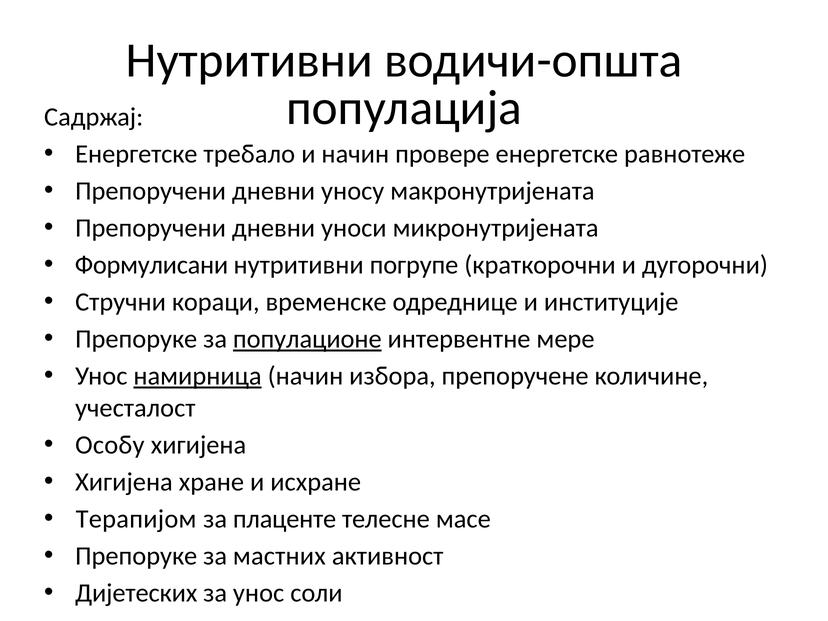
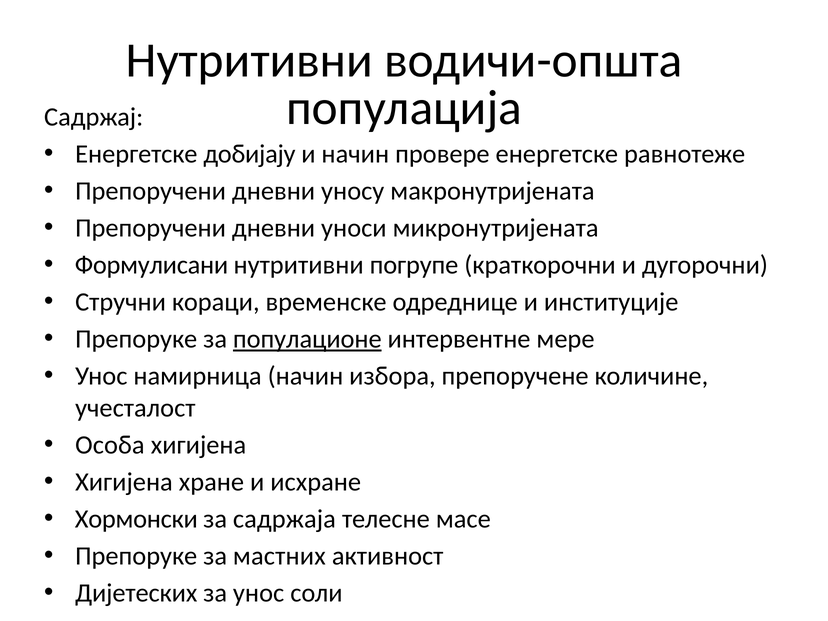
требало: требало -> добијају (249, 154)
намирница underline: present -> none (198, 376)
Особу: Особу -> Особа (110, 445)
Терапијом: Терапијом -> Хормонски (136, 519)
плаценте: плаценте -> садржаја (284, 519)
